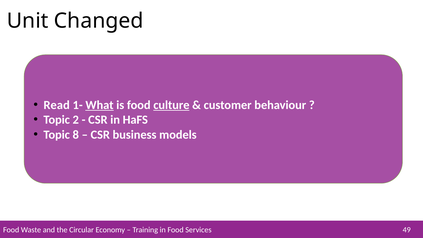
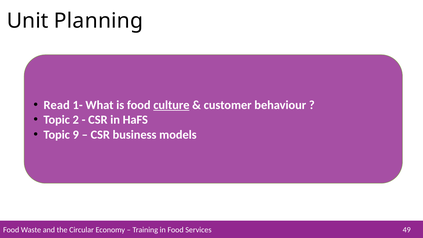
Changed: Changed -> Planning (99, 21)
What underline: present -> none (100, 105)
8: 8 -> 9 (76, 135)
